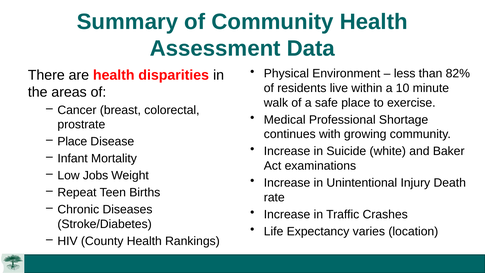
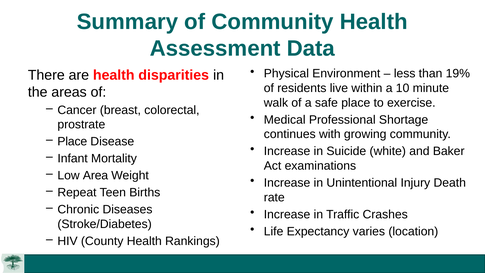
82%: 82% -> 19% (458, 74)
Jobs: Jobs -> Area (96, 175)
